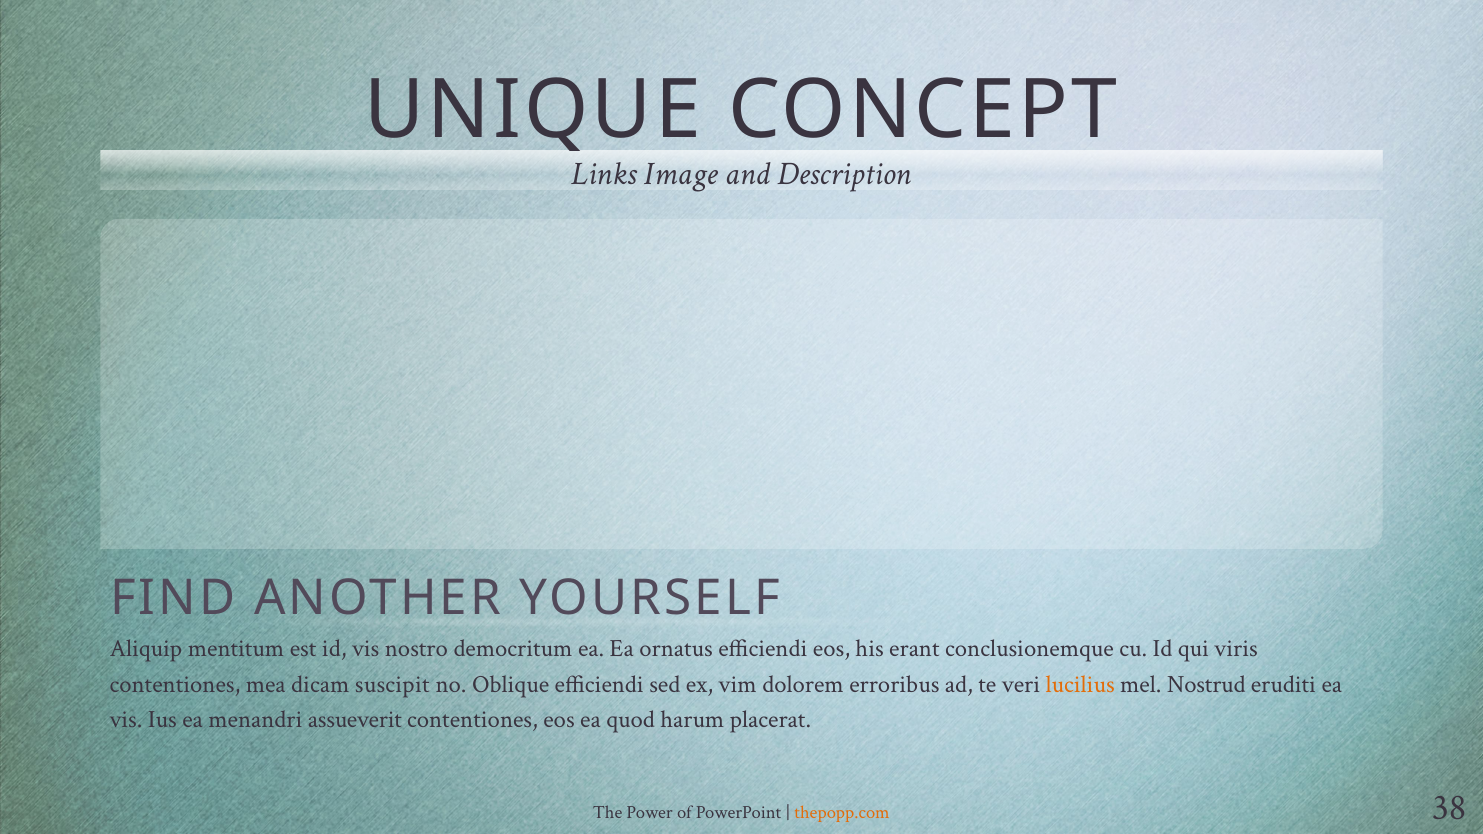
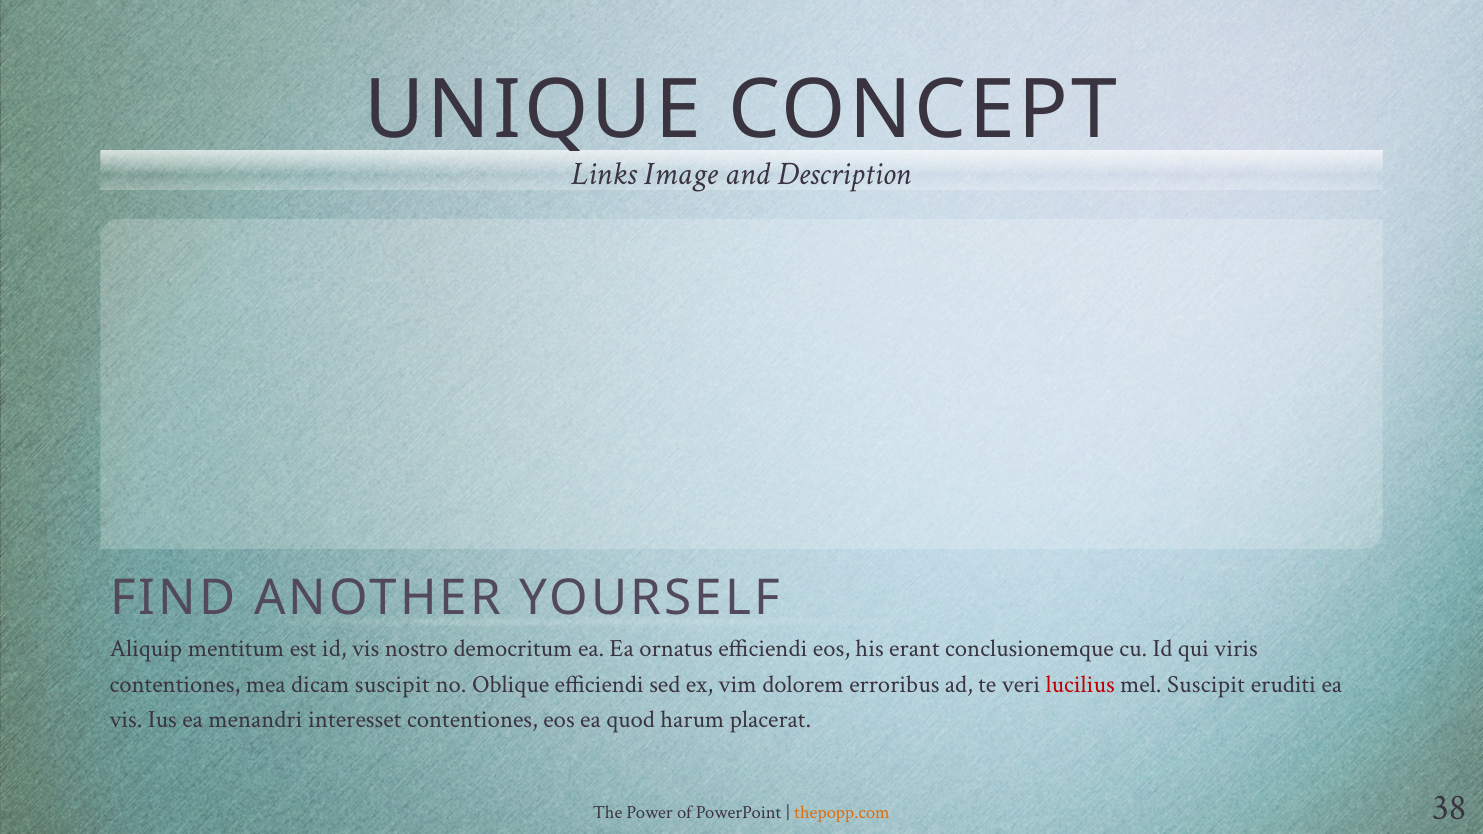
lucilius colour: orange -> red (1080, 684)
mel Nostrud: Nostrud -> Suscipit (1206, 684)
assueverit: assueverit -> interesset (355, 720)
